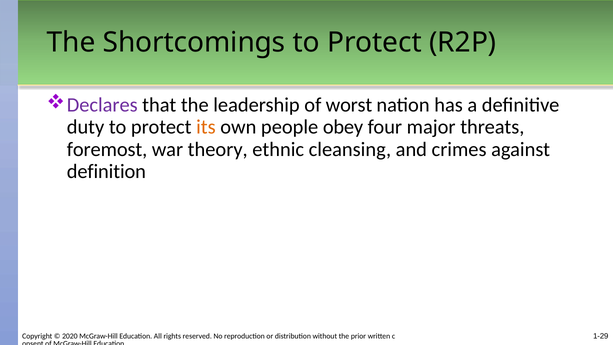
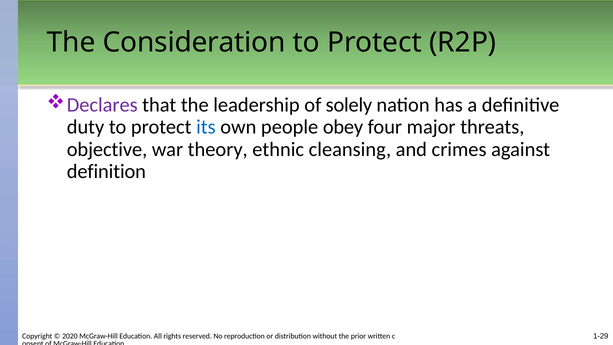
Shortcomings: Shortcomings -> Consideration (194, 42)
worst: worst -> solely (349, 105)
its colour: orange -> blue (206, 127)
foremost: foremost -> objective (107, 149)
